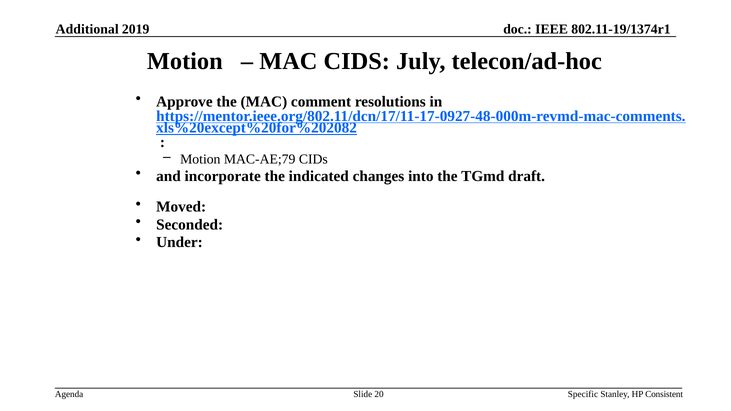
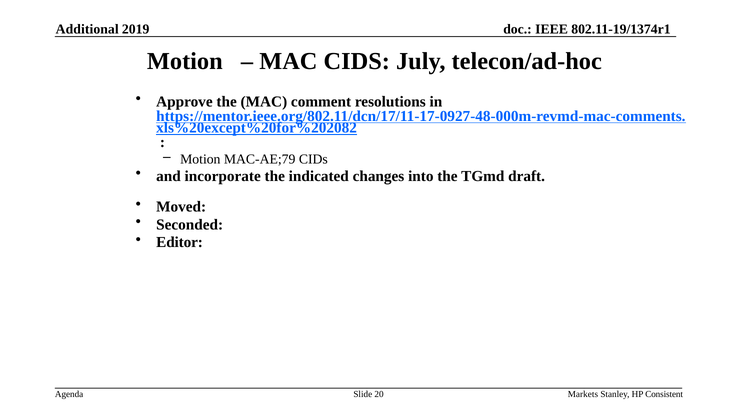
Under: Under -> Editor (180, 242)
Specific: Specific -> Markets (583, 394)
